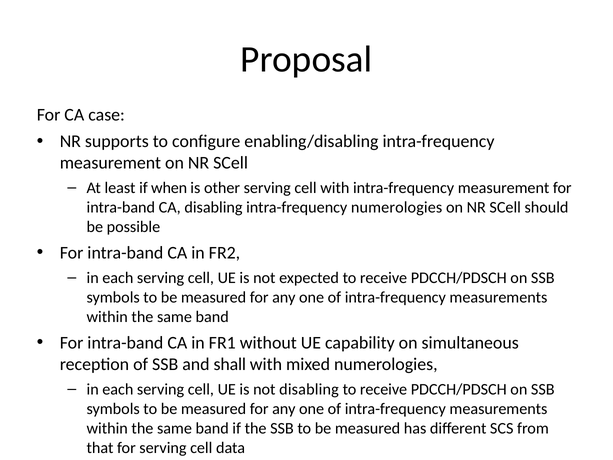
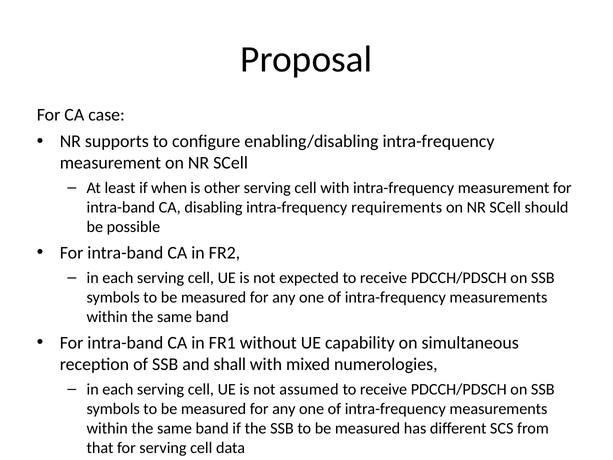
intra-frequency numerologies: numerologies -> requirements (397, 207)
not disabling: disabling -> assumed (309, 389)
